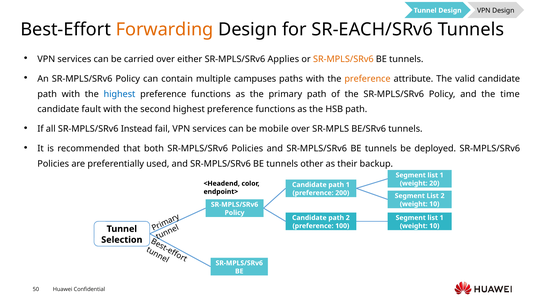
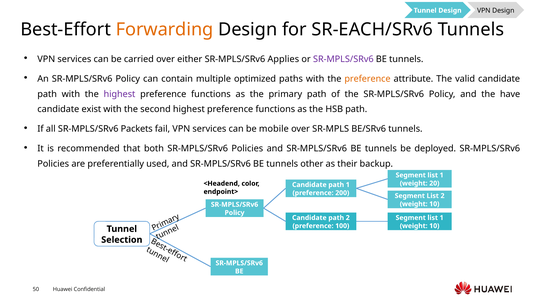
SR-MPLS/SRv6 colour: orange -> purple (343, 59)
campuses: campuses -> optimized (255, 79)
highest colour: blue -> purple (119, 94)
time: time -> have (510, 94)
fault: fault -> exist (91, 109)
Instead: Instead -> Packets (137, 129)
